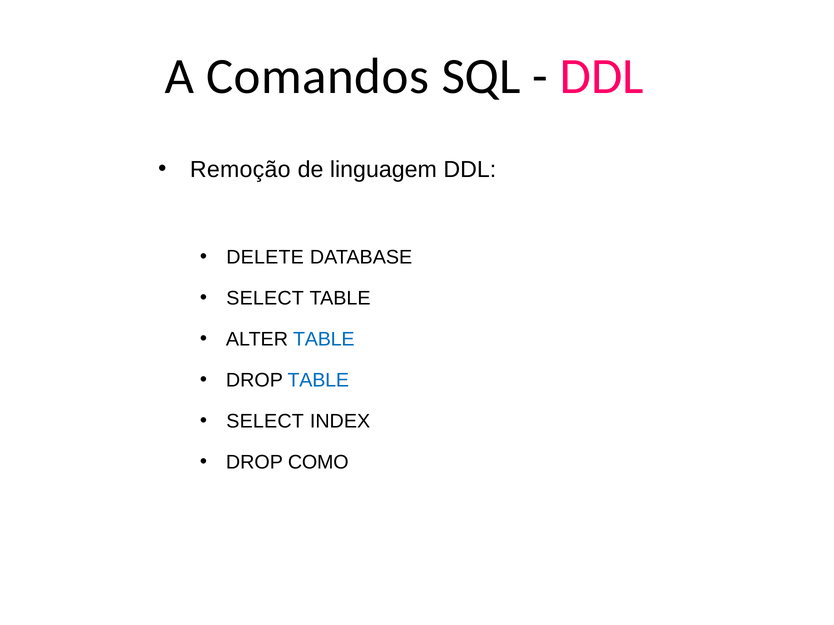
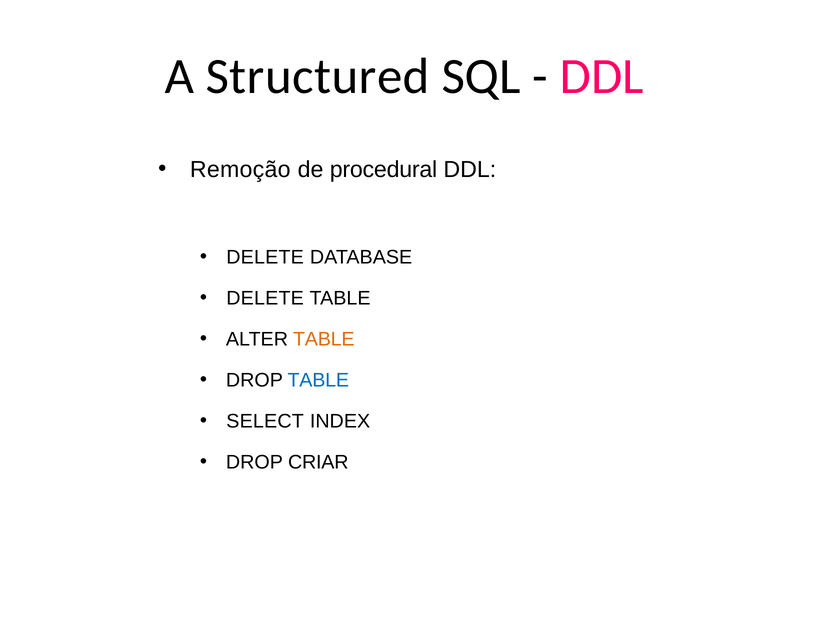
Comandos: Comandos -> Structured (318, 77)
linguagem: linguagem -> procedural (384, 170)
SELECT: SELECT -> DELETE (265, 299)
TABLE colour: blue -> orange (324, 340)
COMO: COMO -> CRIAR (318, 463)
